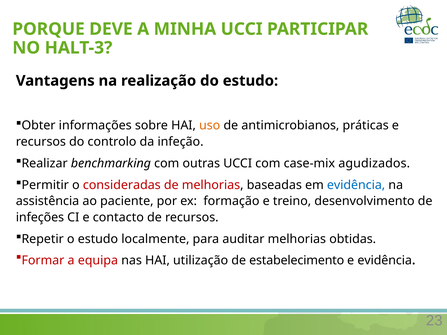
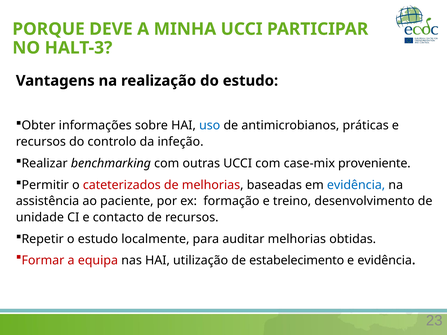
uso colour: orange -> blue (210, 126)
agudizados: agudizados -> proveniente (374, 163)
consideradas: consideradas -> cateterizados (122, 185)
infeções: infeções -> unidade (40, 217)
